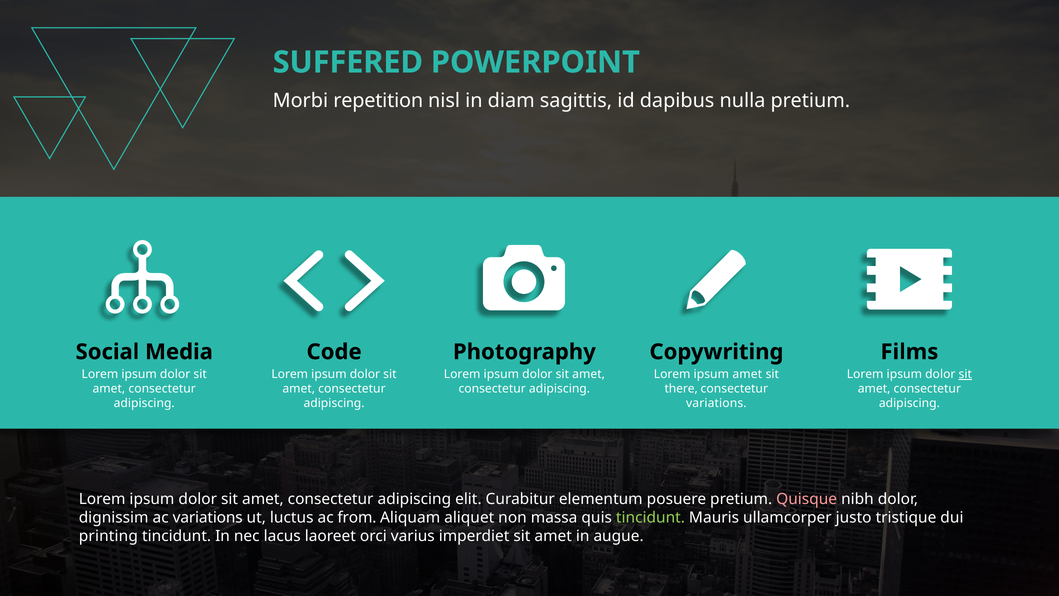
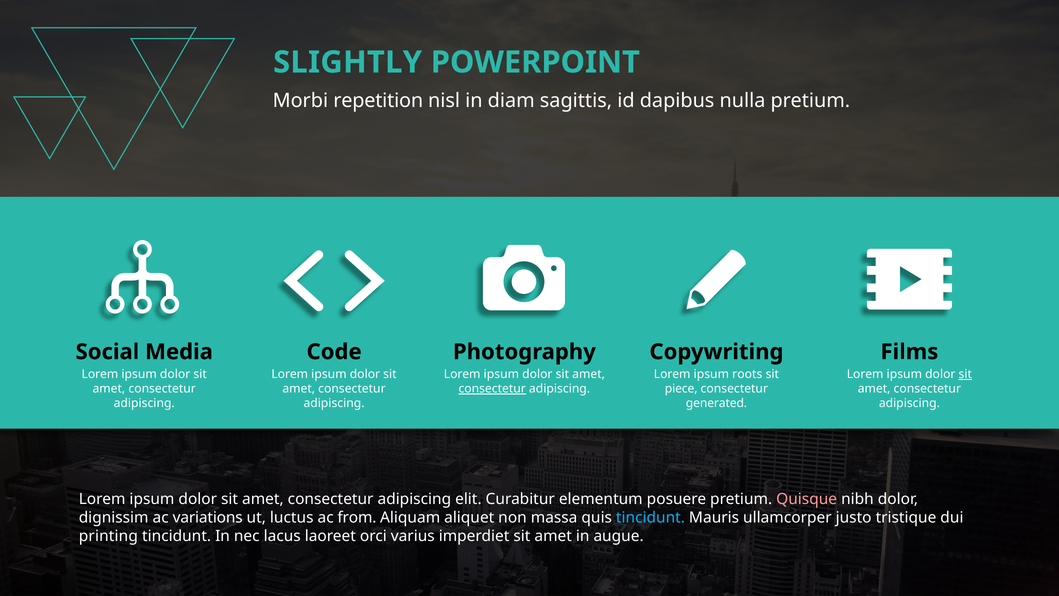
SUFFERED: SUFFERED -> SLIGHTLY (348, 62)
ipsum amet: amet -> roots (747, 374)
consectetur underline: none -> present (492, 389)
there: there -> piece (681, 389)
variations: variations -> generated (716, 403)
tincidunt colour: light green -> light blue (650, 517)
